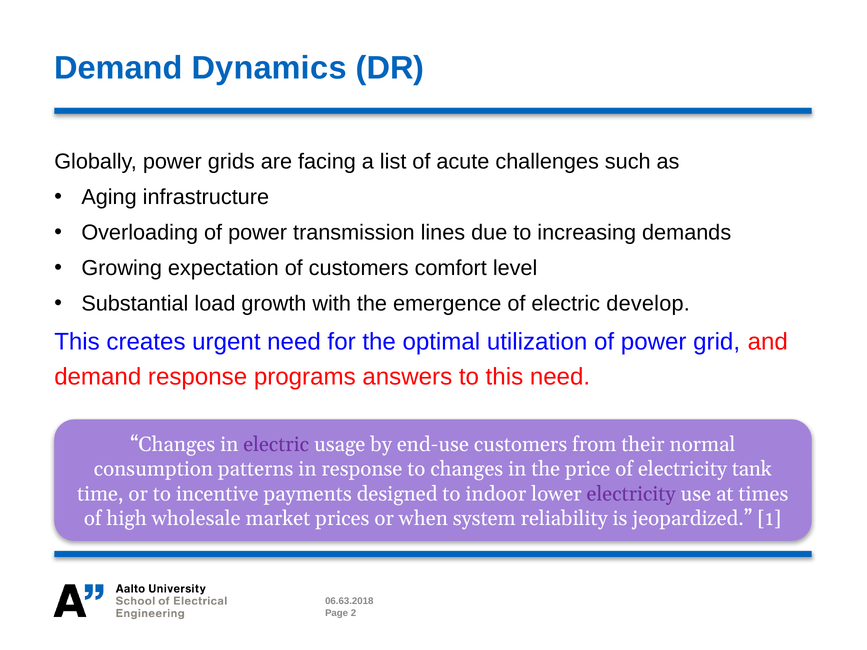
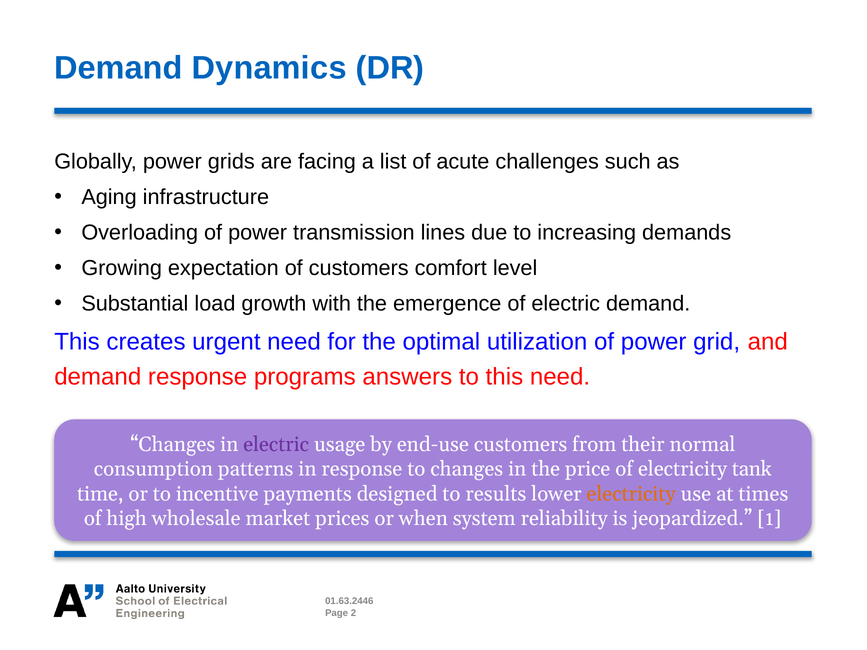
electric develop: develop -> demand (648, 304)
indoor: indoor -> results (496, 494)
electricity colour: purple -> orange (631, 494)
06.63.2018: 06.63.2018 -> 01.63.2446 (349, 601)
